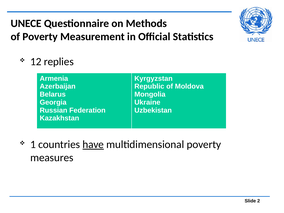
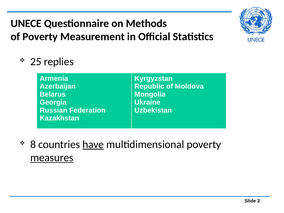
12: 12 -> 25 (36, 62)
1: 1 -> 8 (33, 144)
measures underline: none -> present (52, 158)
